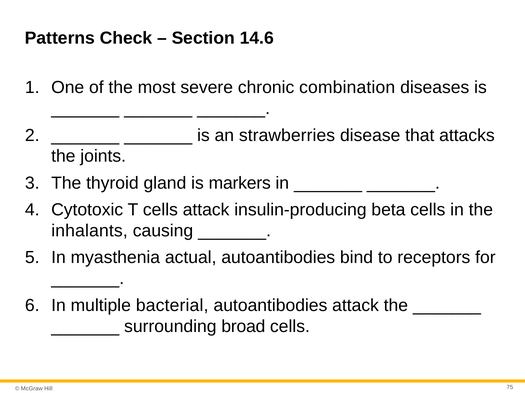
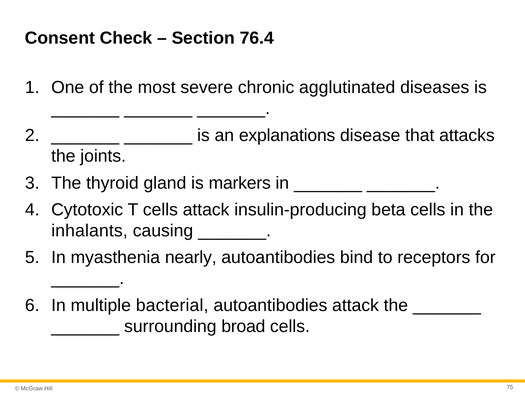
Patterns: Patterns -> Consent (60, 38)
14.6: 14.6 -> 76.4 (257, 38)
combination: combination -> agglutinated (347, 88)
strawberries: strawberries -> explanations (287, 135)
actual: actual -> nearly (191, 258)
